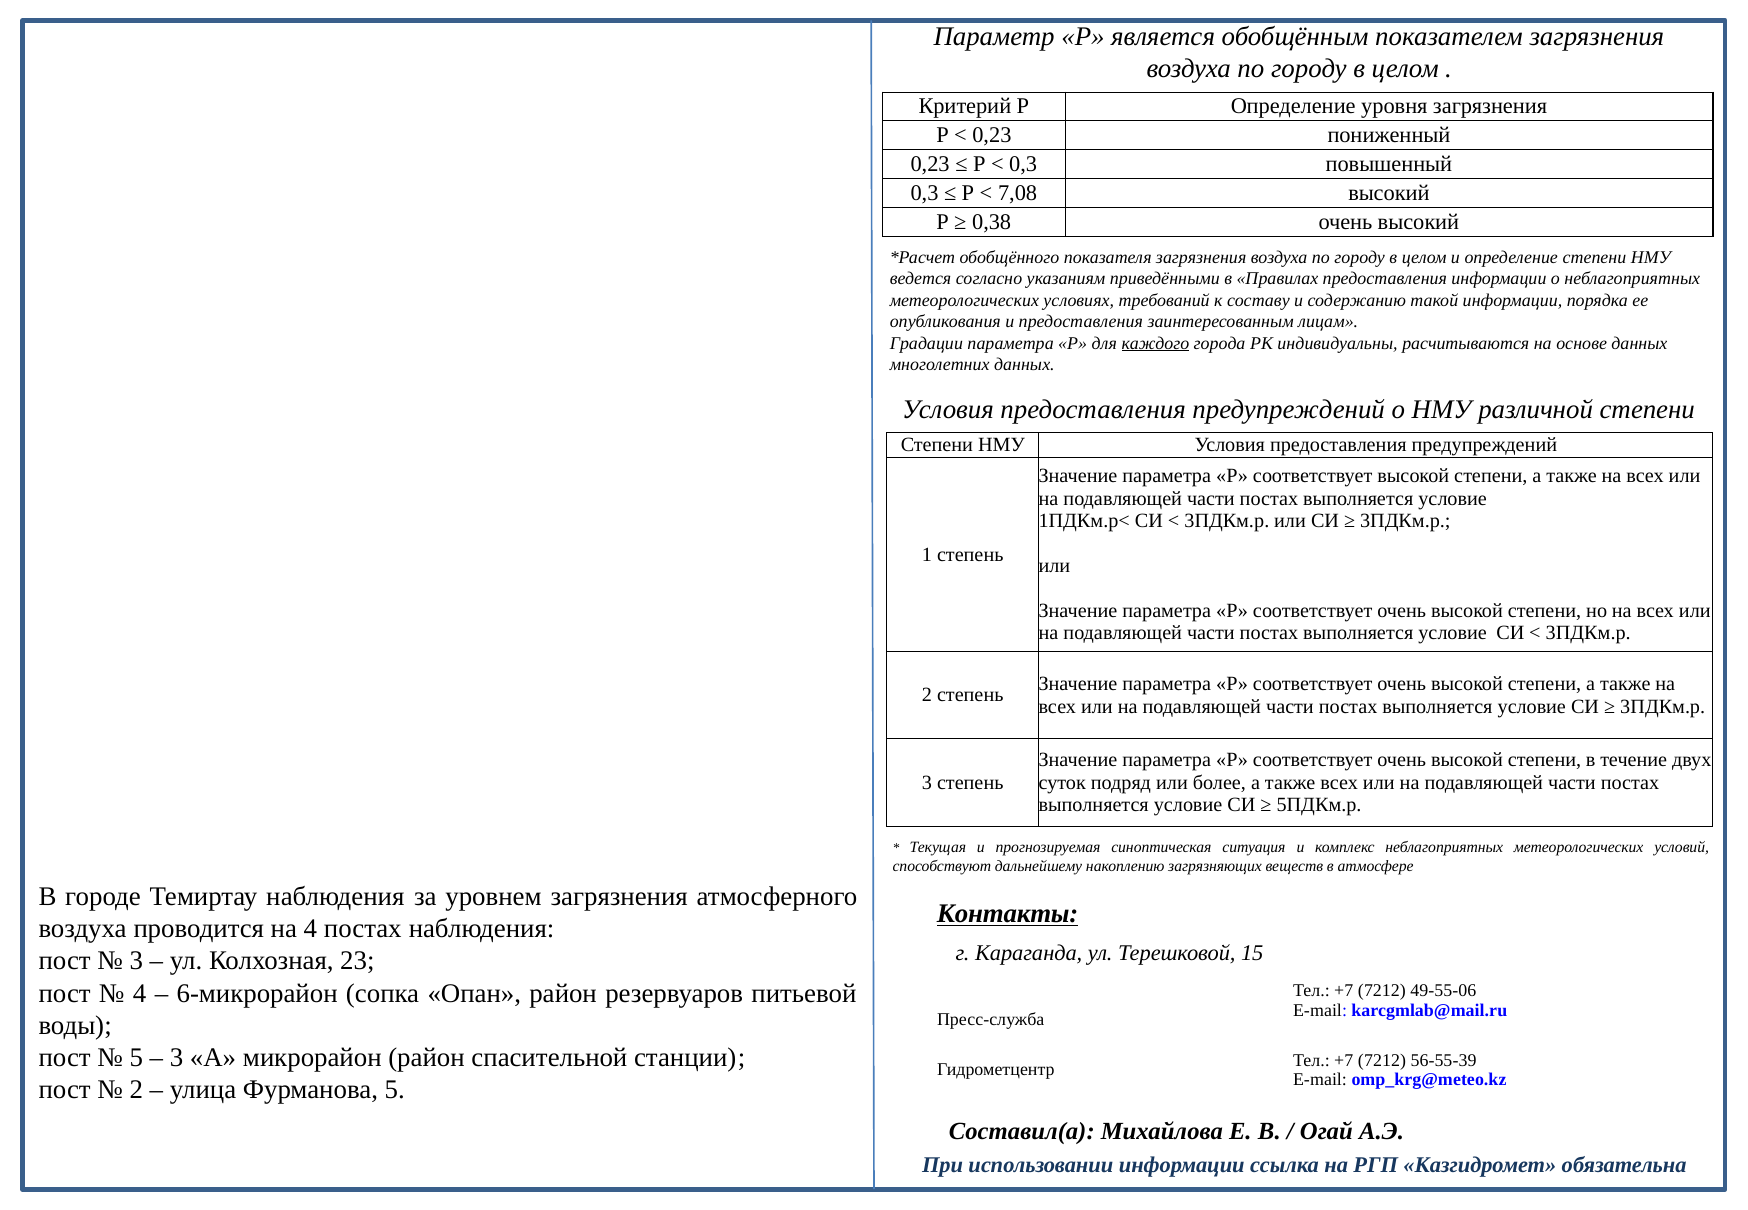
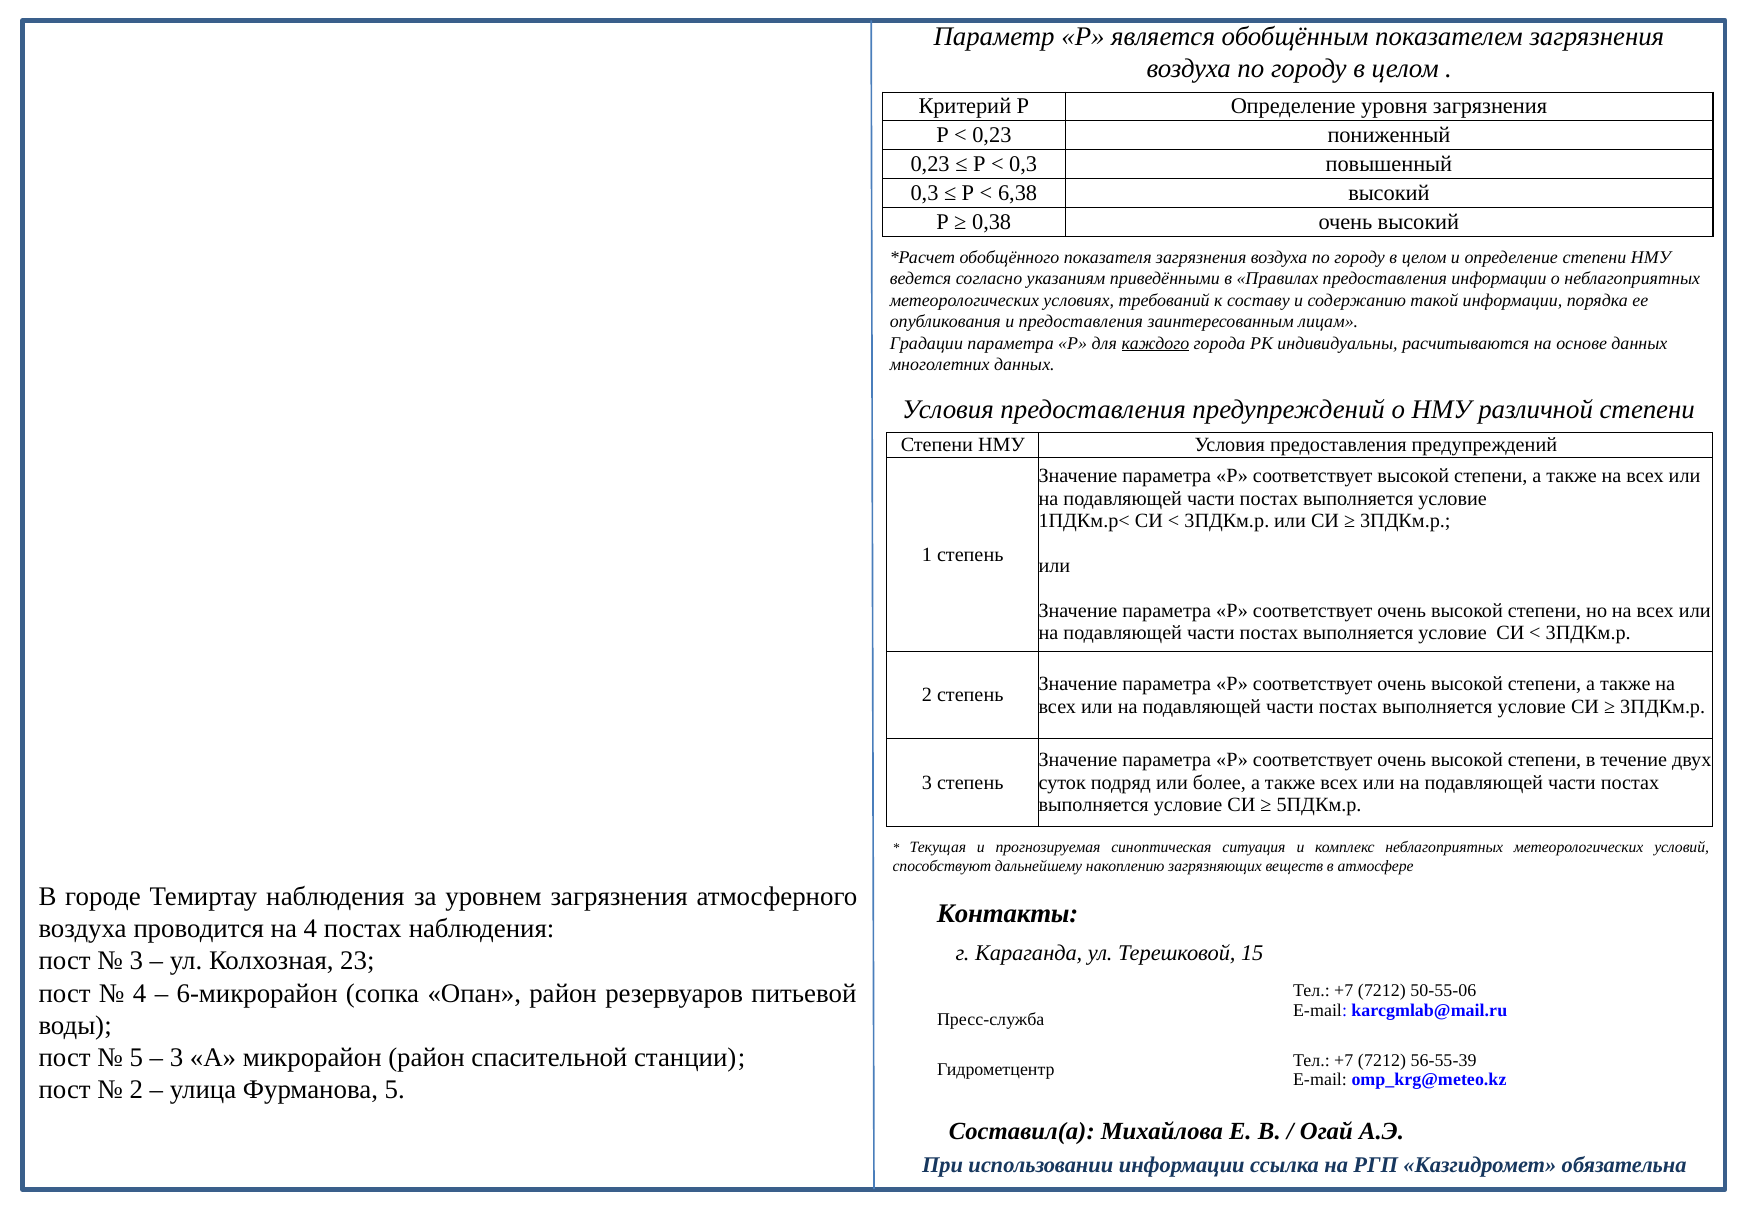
7,08: 7,08 -> 6,38 (1018, 193)
Контакты underline: present -> none (1008, 914)
49-55-06: 49-55-06 -> 50-55-06 (1443, 990)
